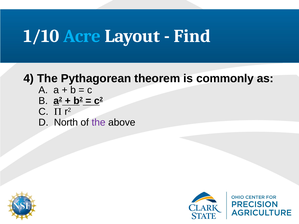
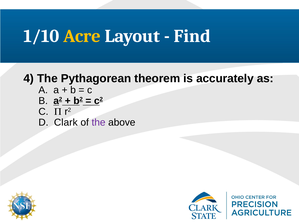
Acre colour: light blue -> yellow (82, 36)
commonly: commonly -> accurately (225, 79)
North: North -> Clark (66, 122)
